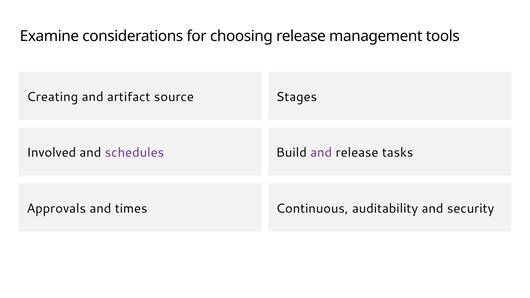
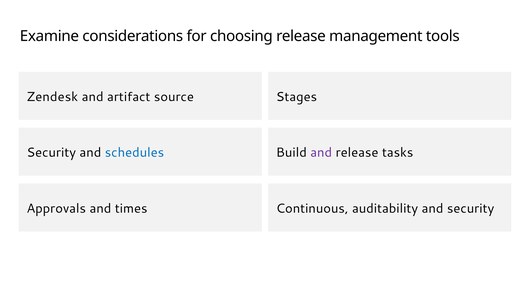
Creating: Creating -> Zendesk (52, 97)
Involved: Involved -> Security (51, 153)
schedules colour: purple -> blue (134, 153)
